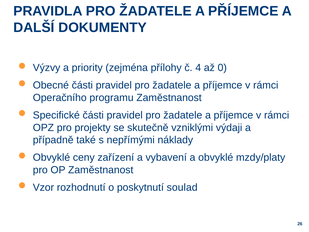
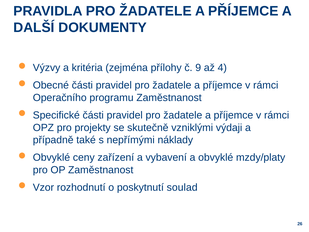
priority: priority -> kritéria (87, 68)
4: 4 -> 9 (198, 68)
0: 0 -> 4 (222, 68)
